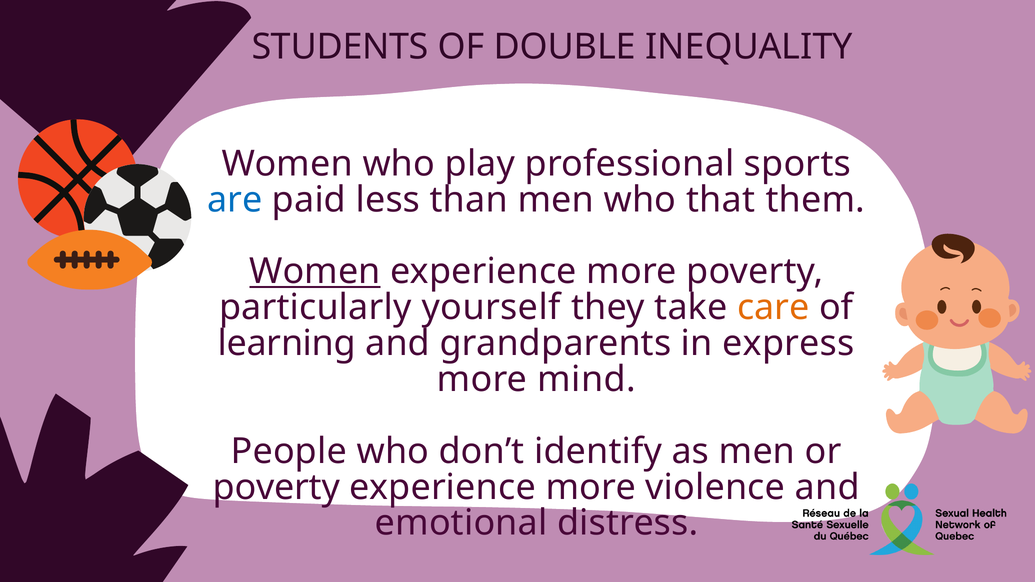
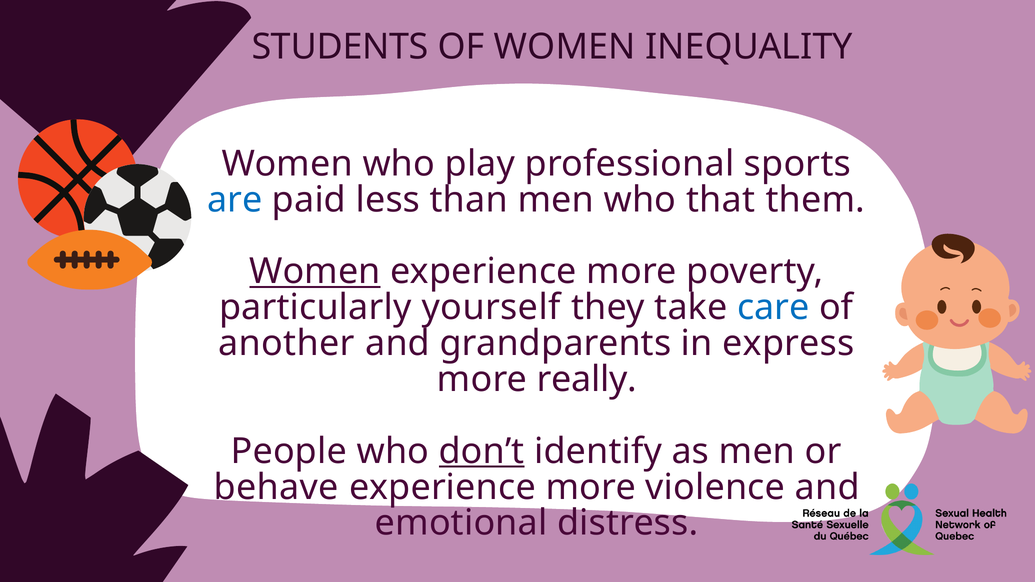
OF DOUBLE: DOUBLE -> WOMEN (565, 47)
care colour: orange -> blue (773, 308)
learning: learning -> another (286, 344)
mind: mind -> really (587, 379)
don’t underline: none -> present (482, 451)
poverty: poverty -> behave (276, 487)
